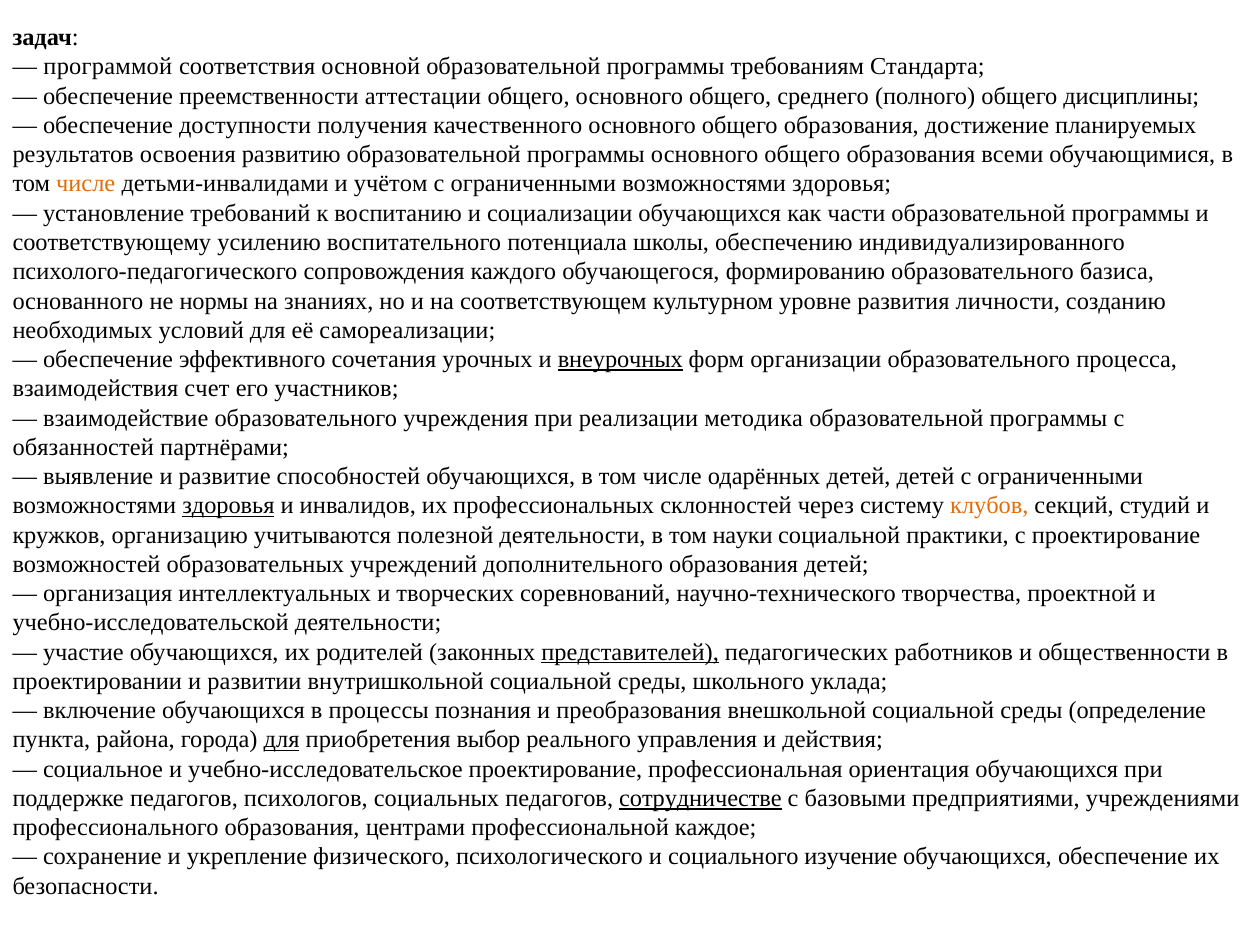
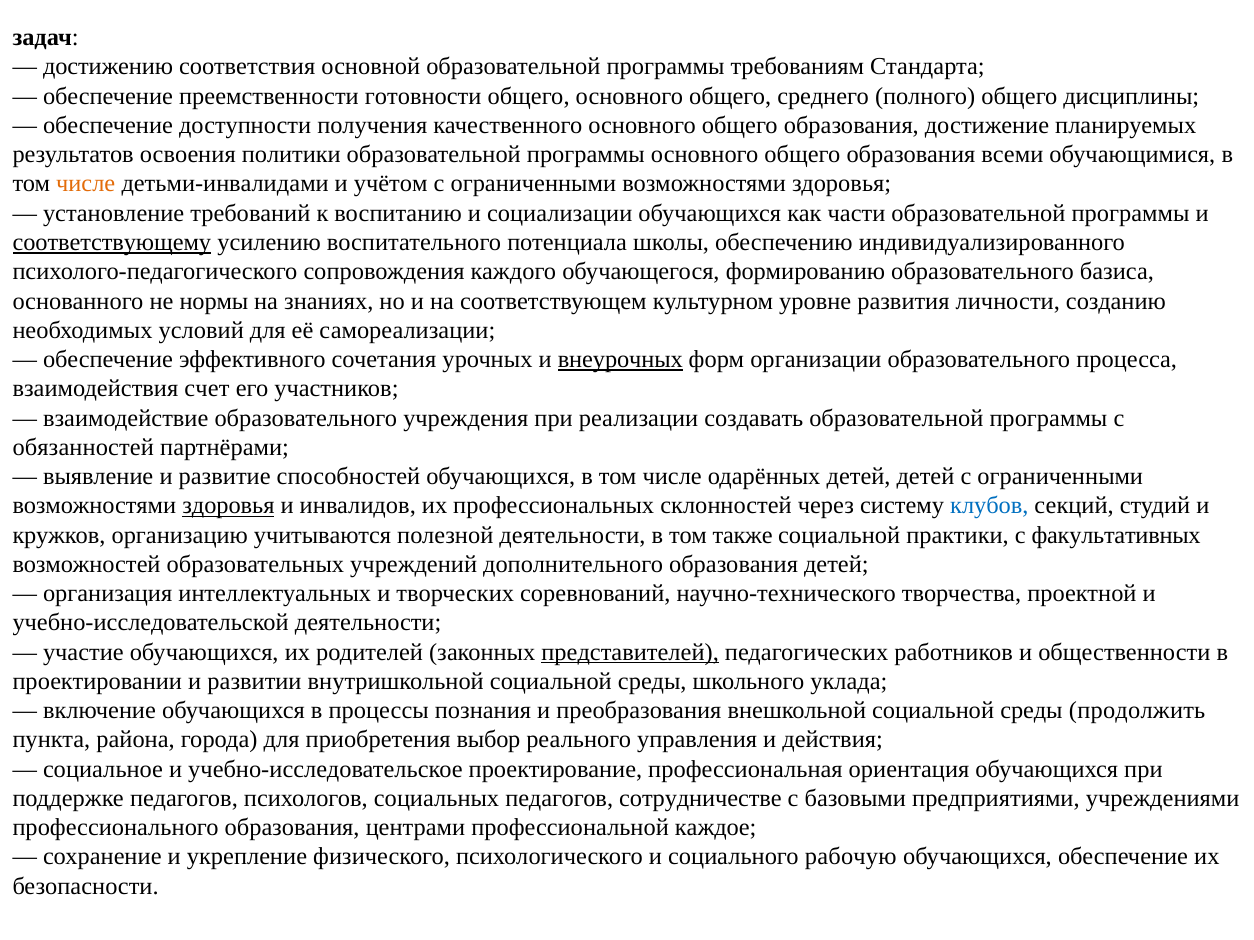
программой: программой -> достижению (108, 67)
аттестации: аттестации -> готовности (423, 96)
развитию: развитию -> политики (291, 155)
соответствующему underline: none -> present (112, 243)
методика: методика -> создавать (754, 418)
клубов colour: orange -> blue (989, 506)
науки: науки -> также (743, 535)
с проектирование: проектирование -> факультативных (1116, 535)
определение: определение -> продолжить (1137, 711)
для underline: present -> none (282, 740)
сотрудничестве underline: present -> none (700, 799)
изучение: изучение -> рабочую (851, 857)
